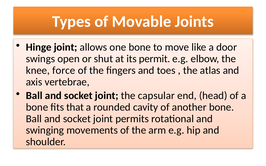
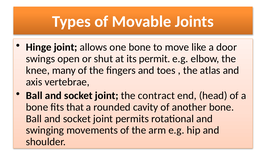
force: force -> many (64, 70)
capsular: capsular -> contract (156, 96)
